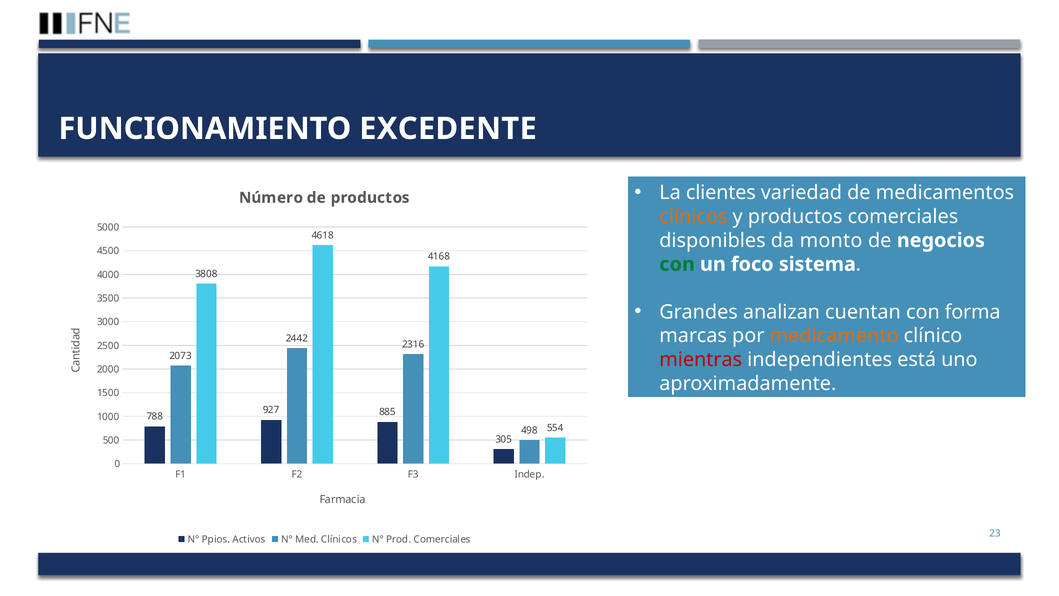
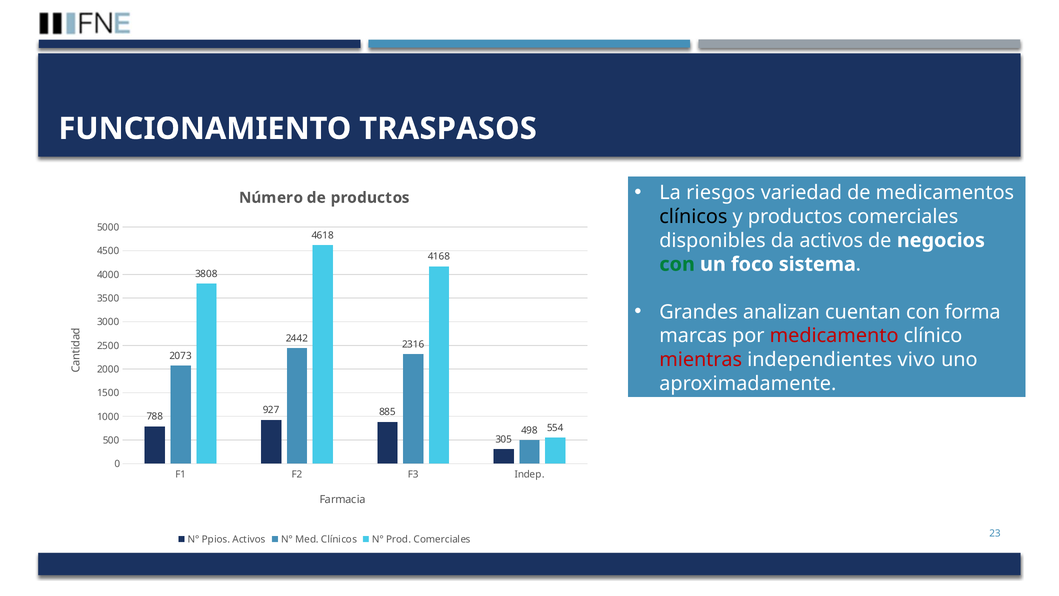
EXCEDENTE: EXCEDENTE -> TRASPASOS (448, 129)
clientes: clientes -> riesgos (721, 193)
clínicos colour: orange -> black (693, 216)
da monto: monto -> activos (831, 240)
medicamento colour: orange -> red (834, 336)
está: está -> vivo (917, 359)
